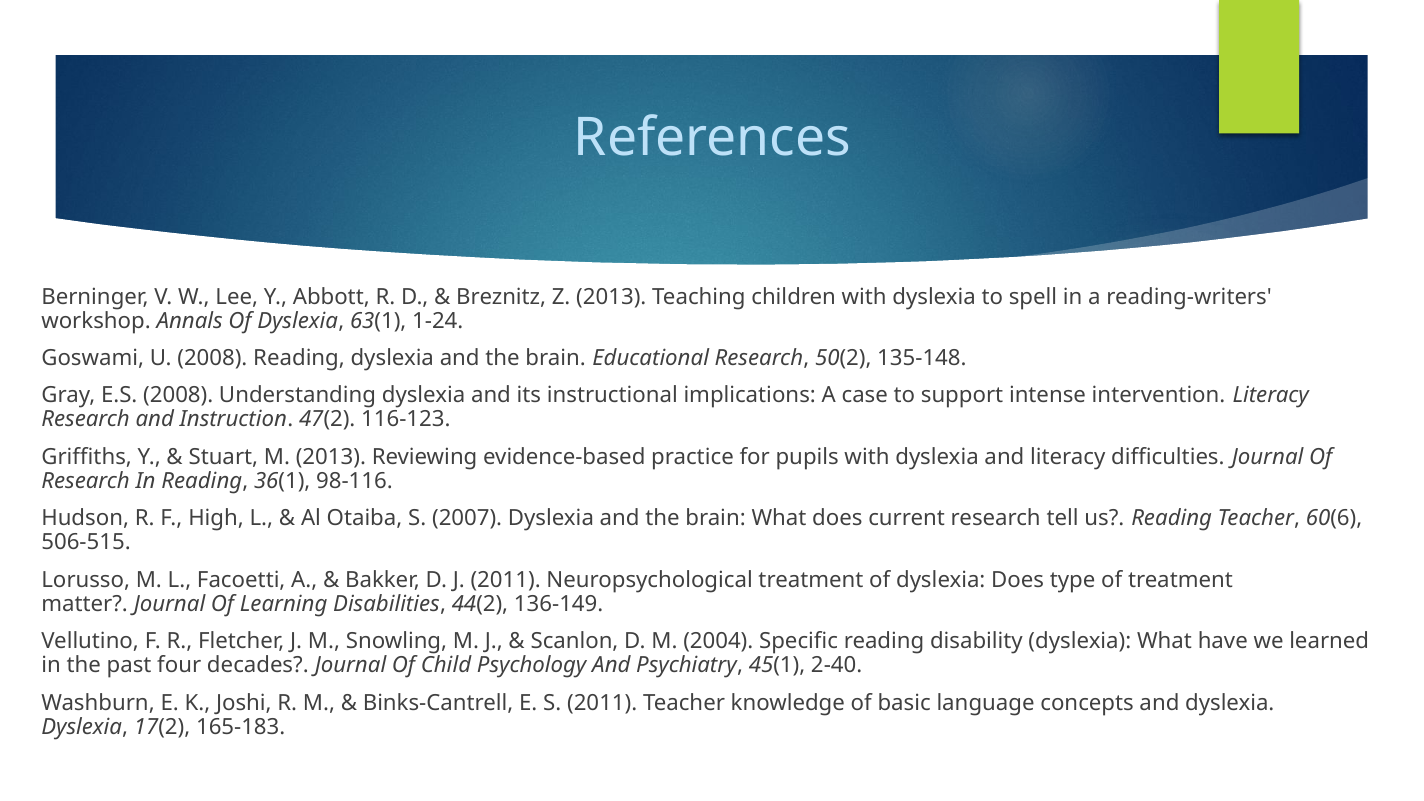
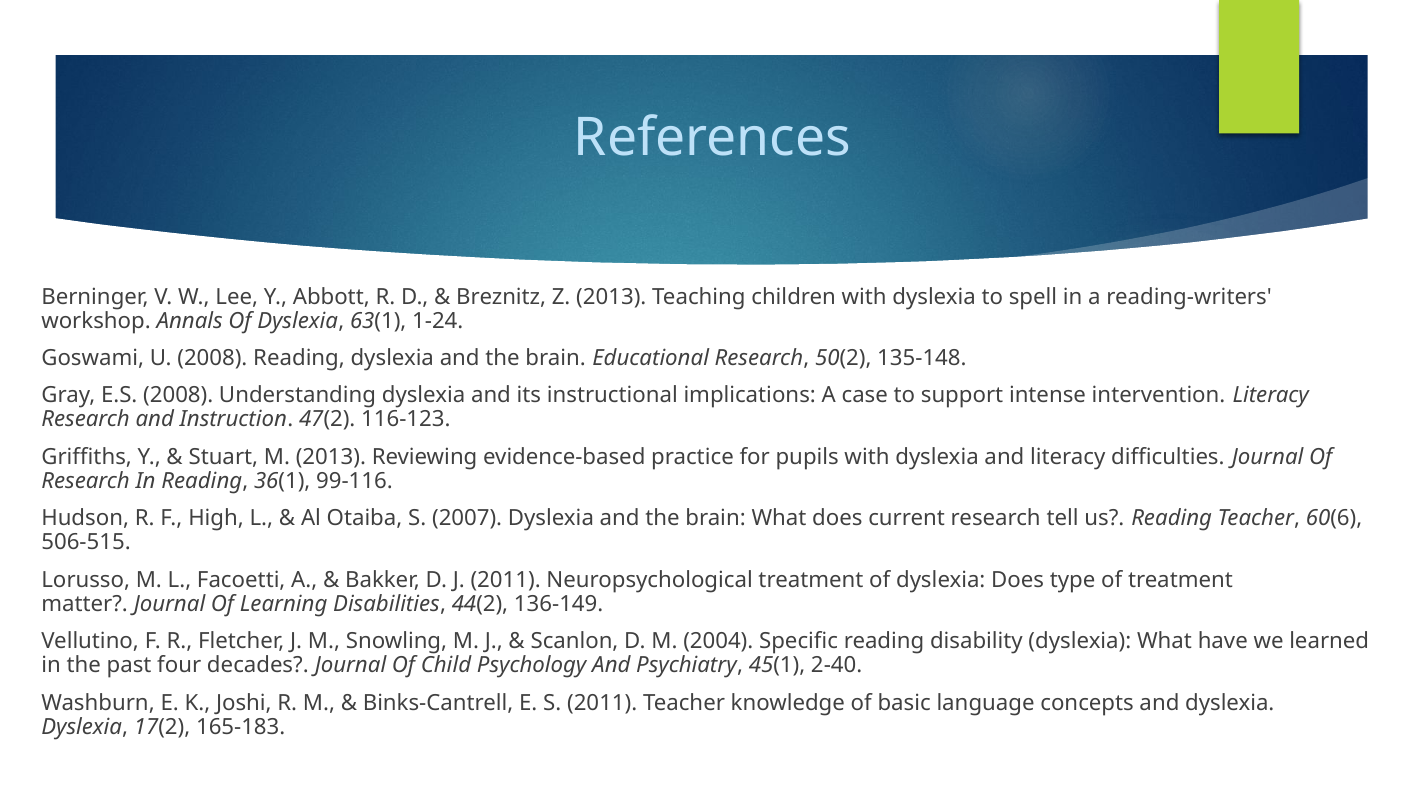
98-116: 98-116 -> 99-116 (354, 481)
